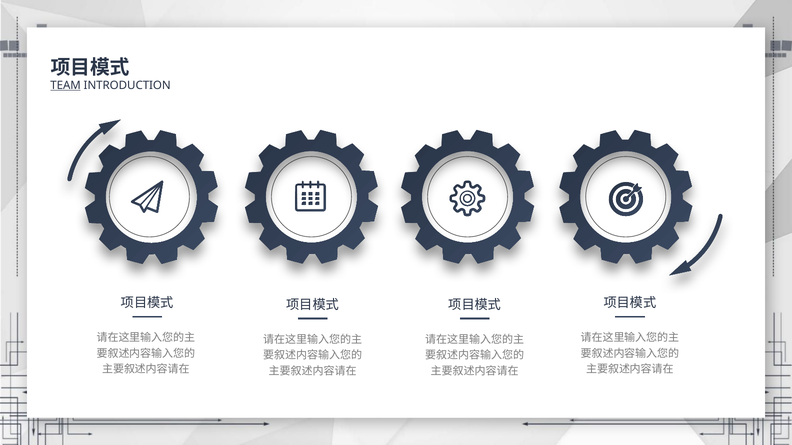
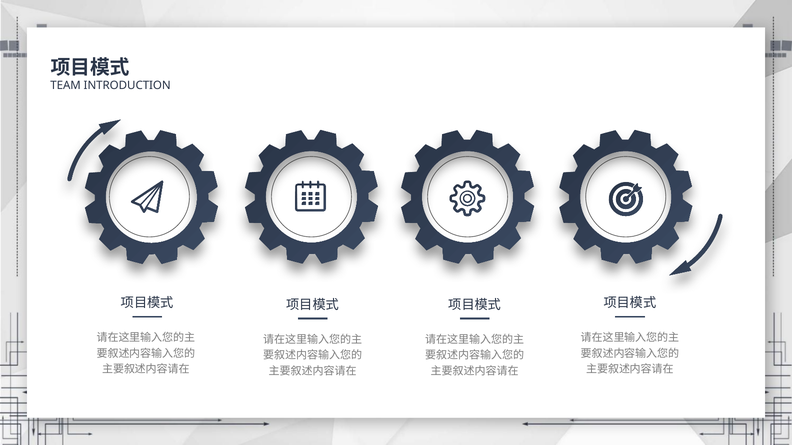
TEAM underline: present -> none (66, 85)
